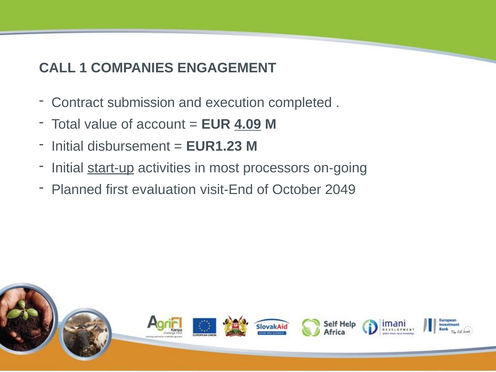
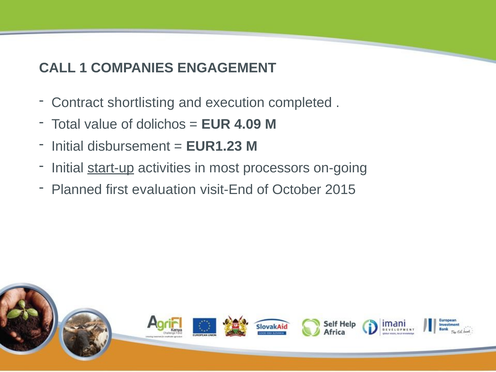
submission: submission -> shortlisting (141, 103)
account: account -> dolichos (161, 124)
4.09 underline: present -> none (248, 124)
2049: 2049 -> 2015 (340, 190)
